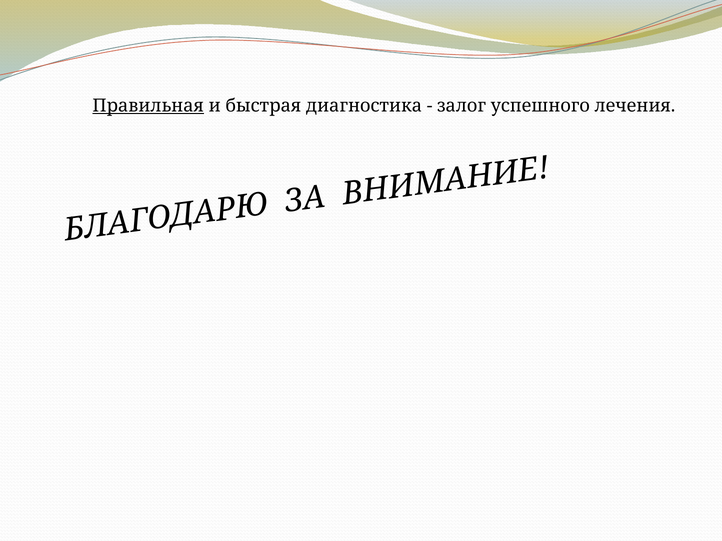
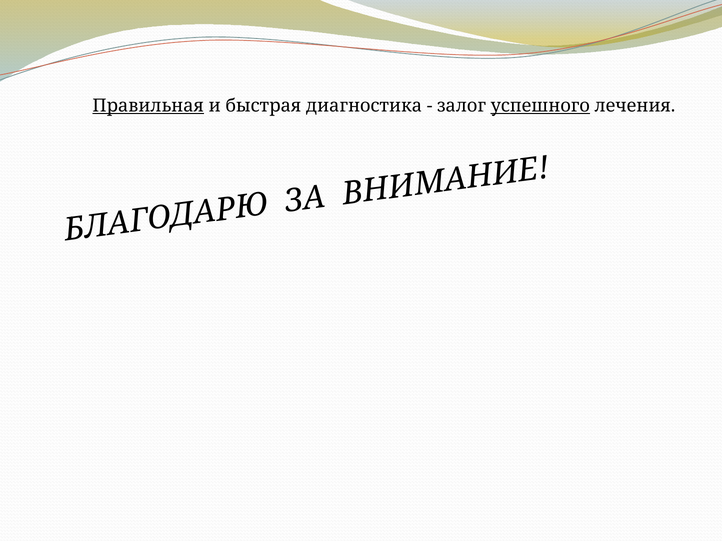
успешного underline: none -> present (540, 106)
